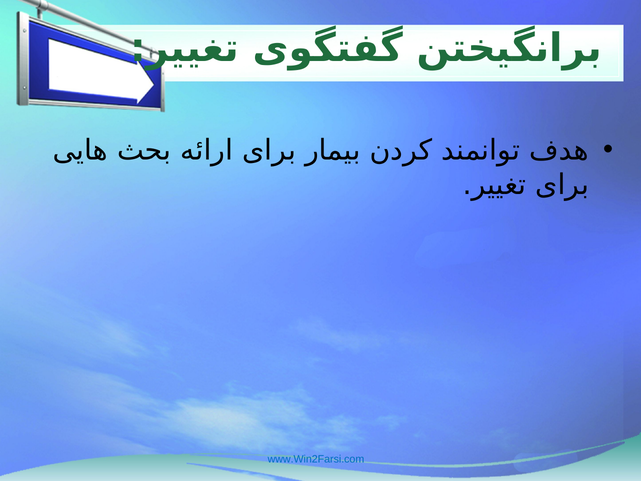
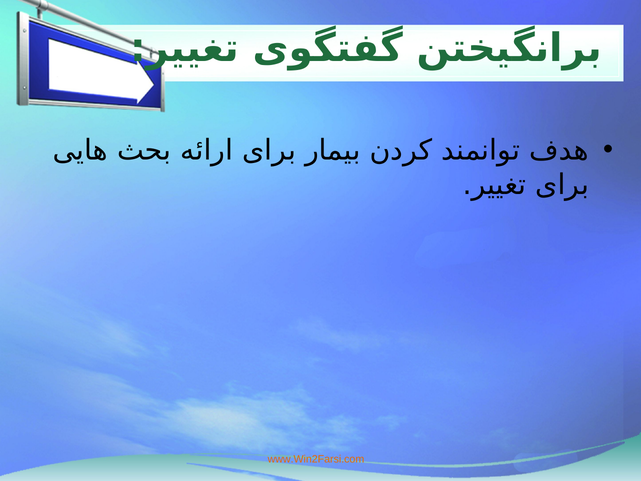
www.Win2Farsi.com colour: blue -> orange (316, 459)
